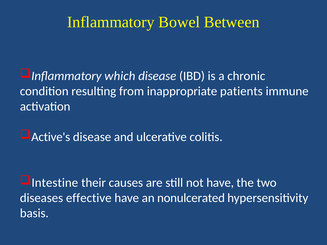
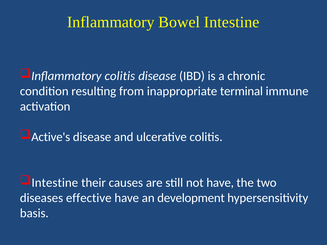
Bowel Between: Between -> Intestine (232, 22)
Inflammatory which: which -> colitis (120, 76)
patients: patients -> terminal (241, 91)
nonulcerated: nonulcerated -> development (191, 198)
